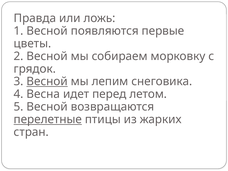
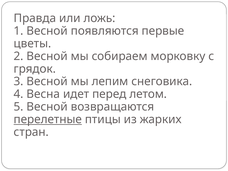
Весной underline: present -> none (47, 81)
